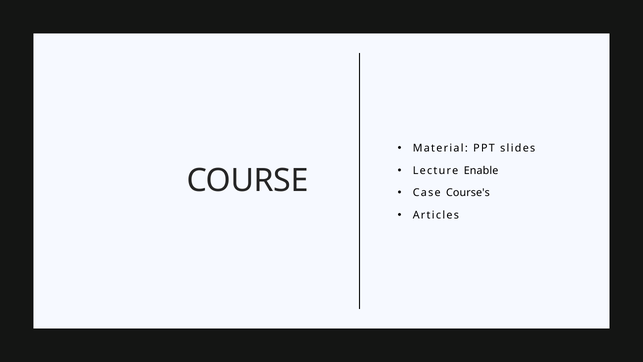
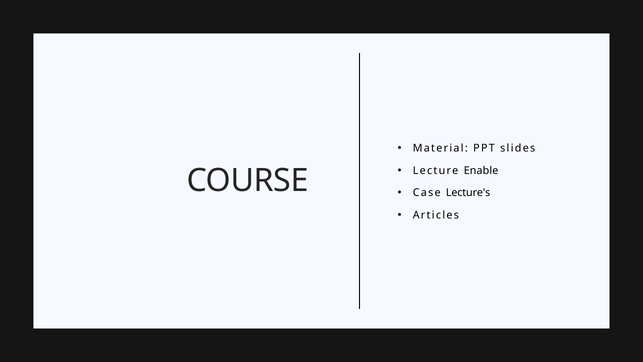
Course's: Course's -> Lecture's (468, 193)
